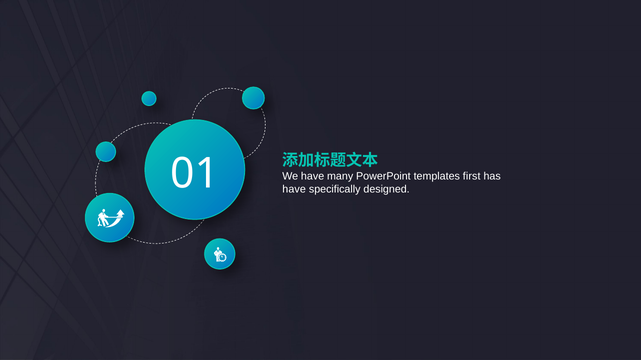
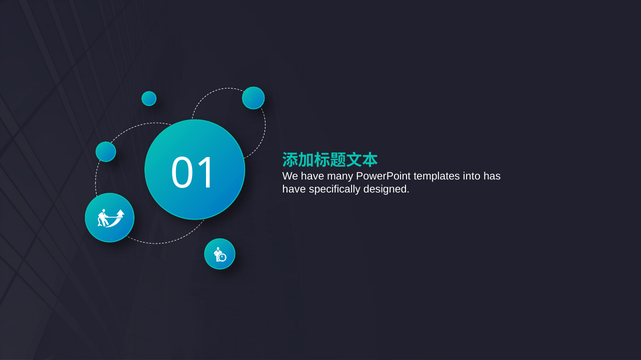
first: first -> into (472, 176)
